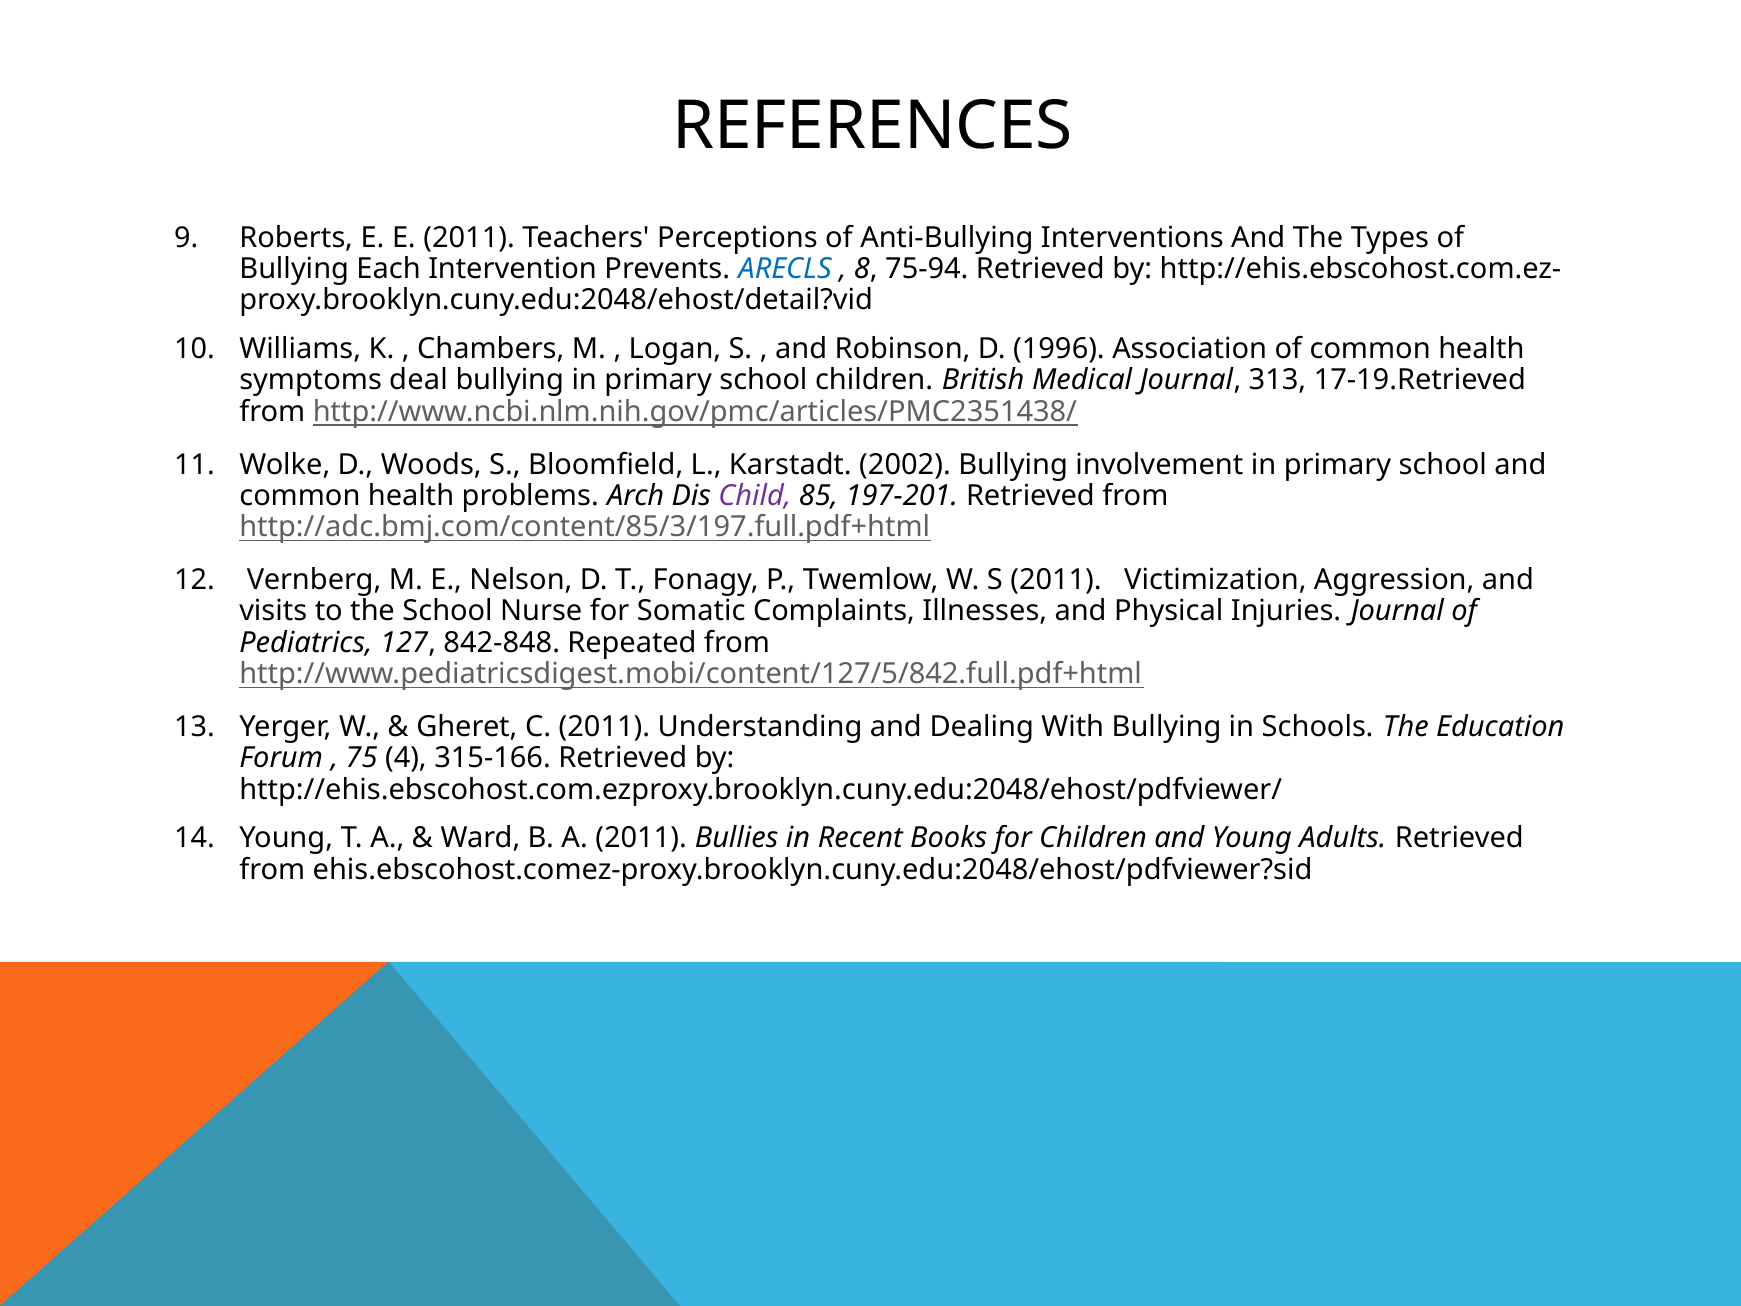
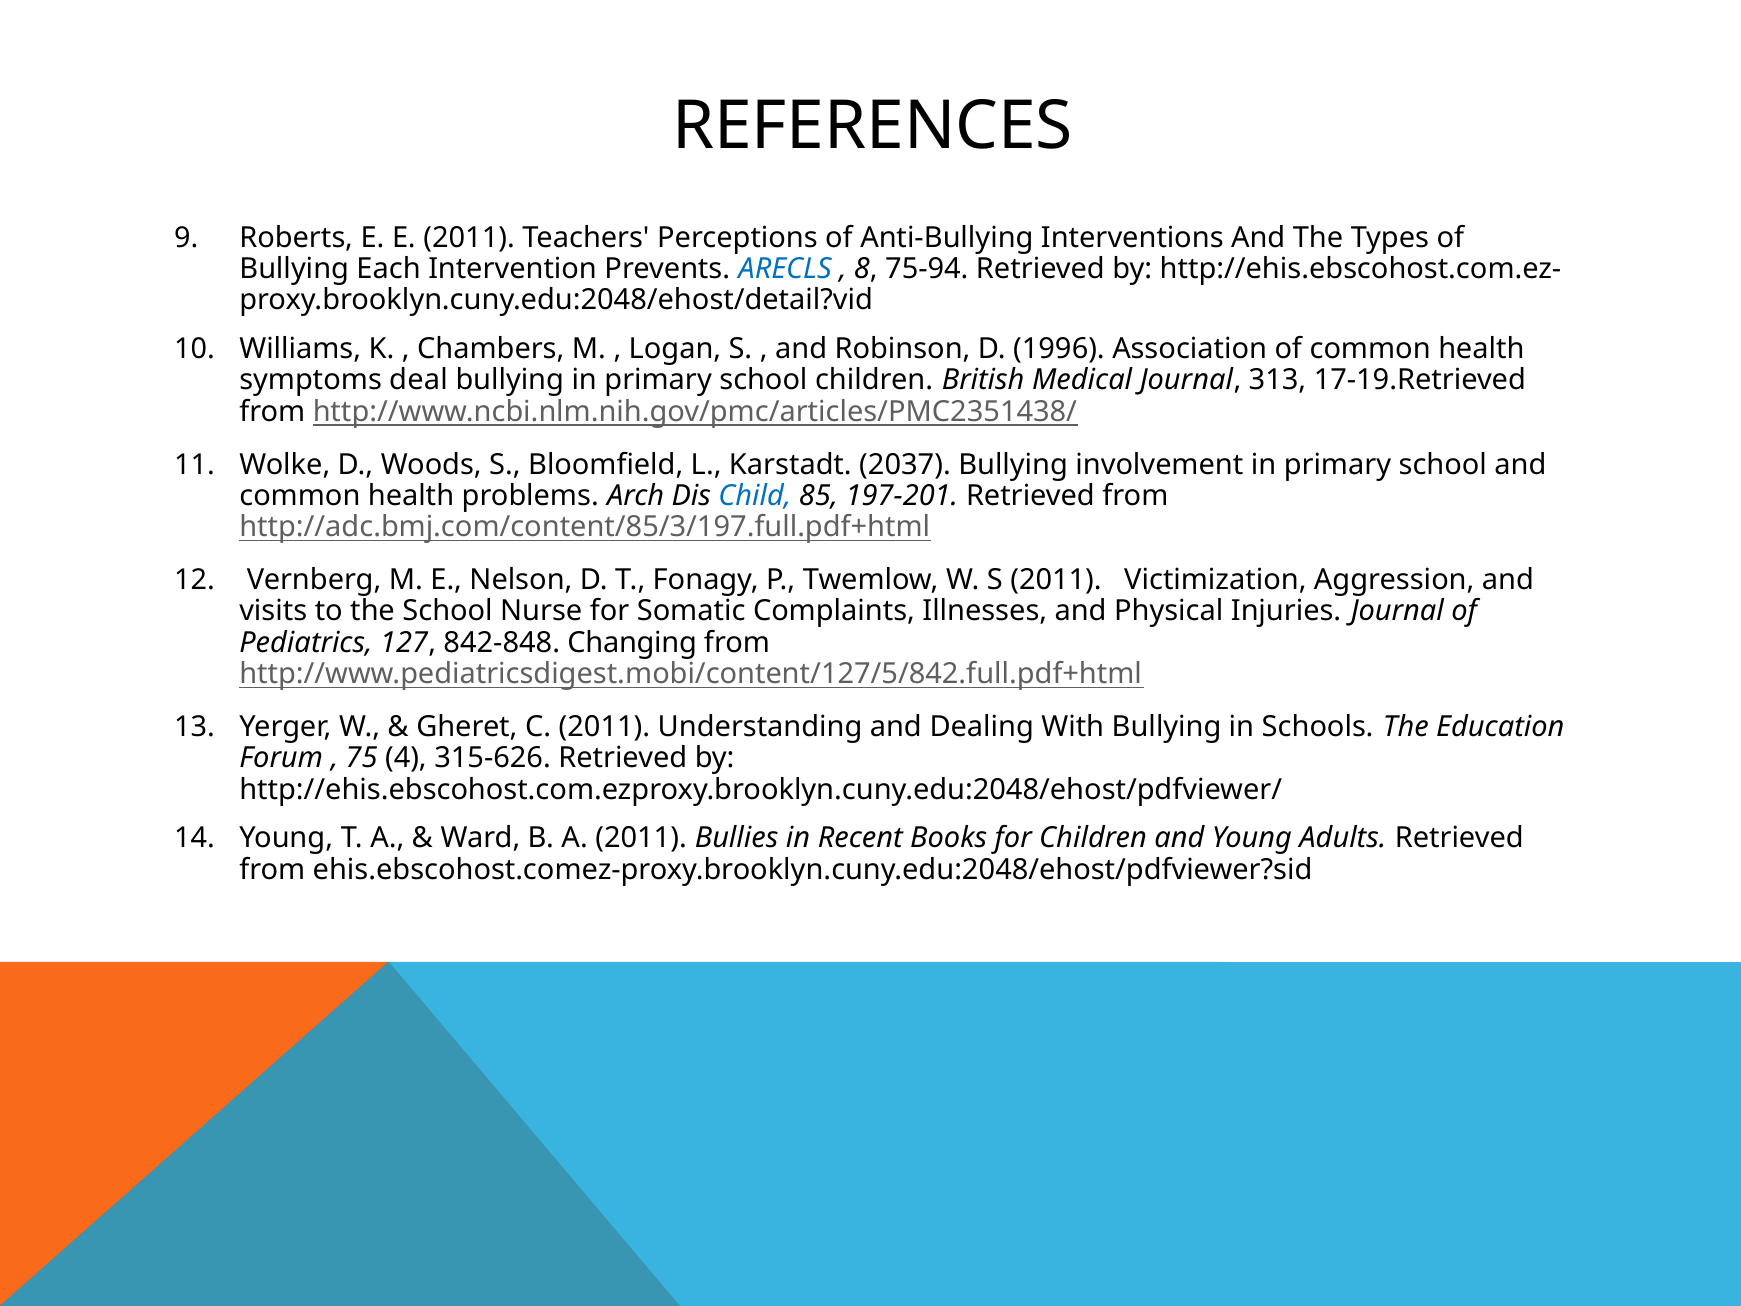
2002: 2002 -> 2037 (905, 464)
Child colour: purple -> blue (755, 496)
Repeated: Repeated -> Changing (632, 643)
315-166: 315-166 -> 315-626 (493, 758)
